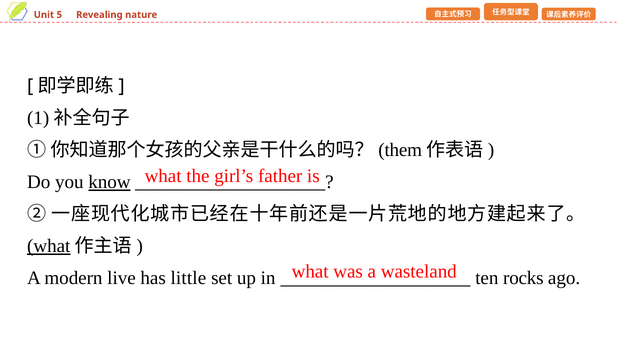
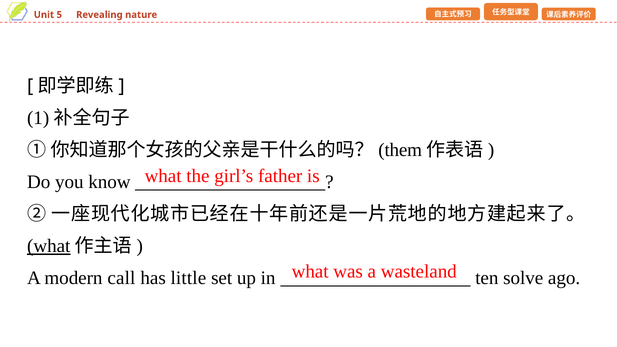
know underline: present -> none (109, 182)
live: live -> call (121, 278)
rocks: rocks -> solve (523, 278)
